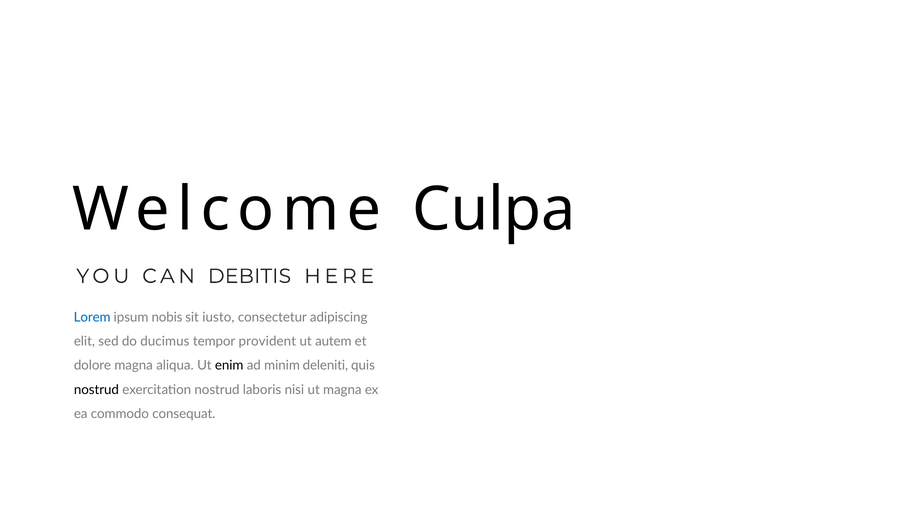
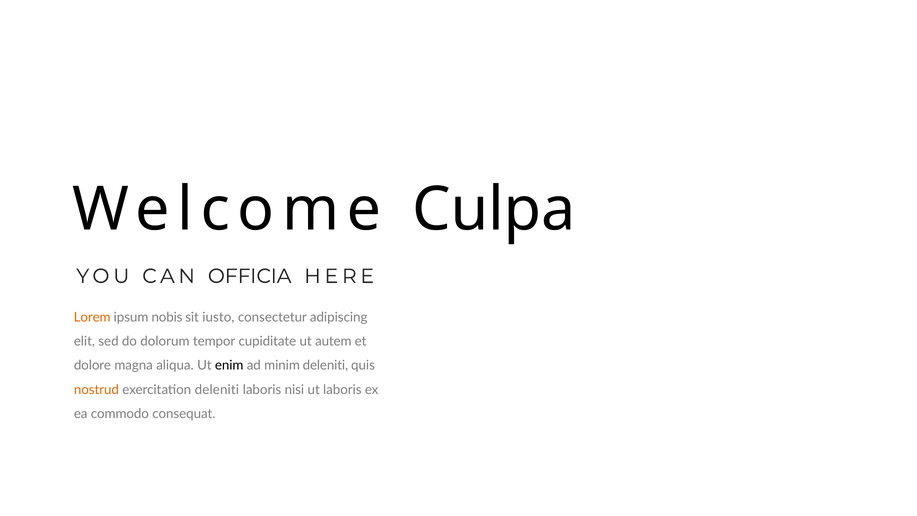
DEBITIS: DEBITIS -> OFFICIA (250, 276)
Lorem colour: blue -> orange (92, 317)
ducimus: ducimus -> dolorum (165, 341)
provident: provident -> cupiditate (267, 341)
nostrud colour: black -> orange (96, 389)
exercitation nostrud: nostrud -> deleniti (217, 389)
ut magna: magna -> laboris (342, 389)
